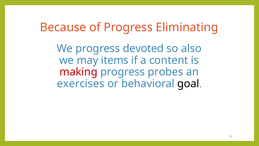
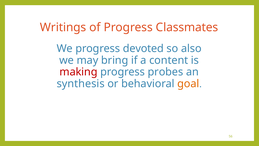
Because: Because -> Writings (63, 27)
Eliminating: Eliminating -> Classmates (187, 27)
items: items -> bring (115, 60)
exercises: exercises -> synthesis (81, 83)
goal colour: black -> orange (188, 83)
